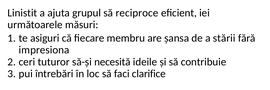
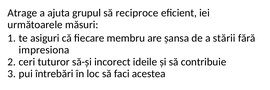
Linistit: Linistit -> Atrage (22, 13)
necesită: necesită -> incorect (112, 62)
clarifice: clarifice -> acestea (149, 74)
